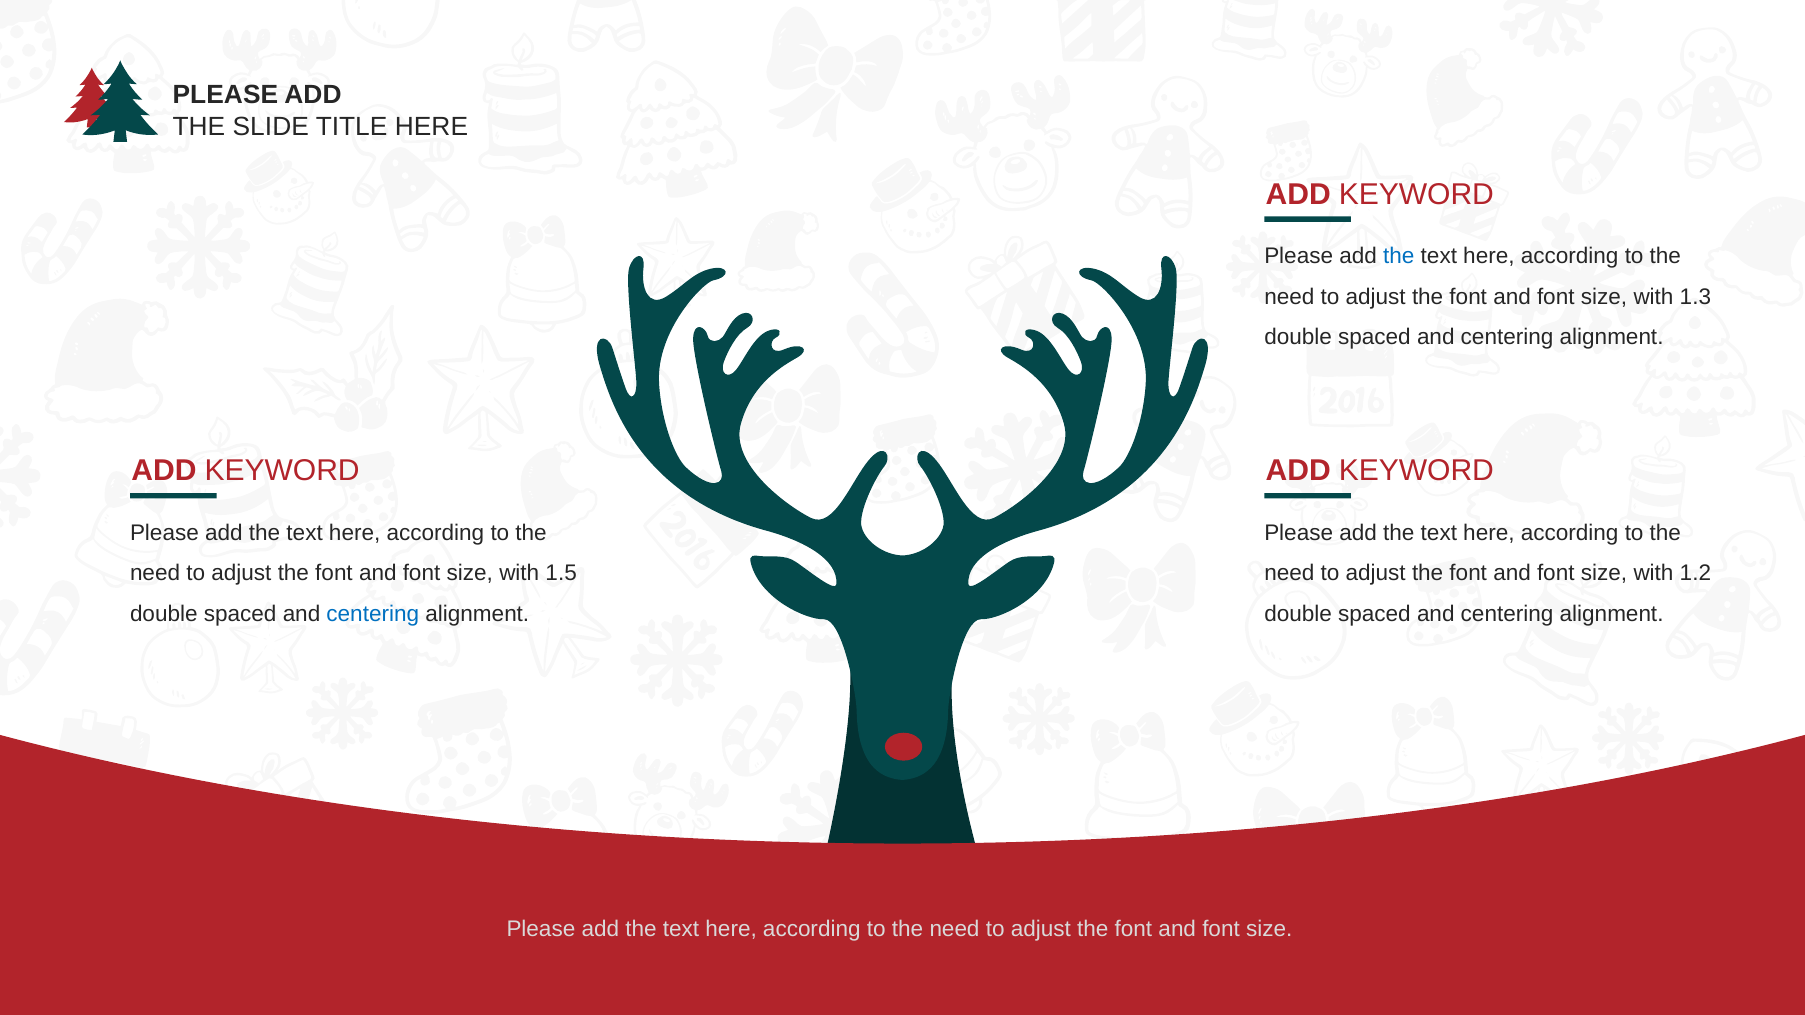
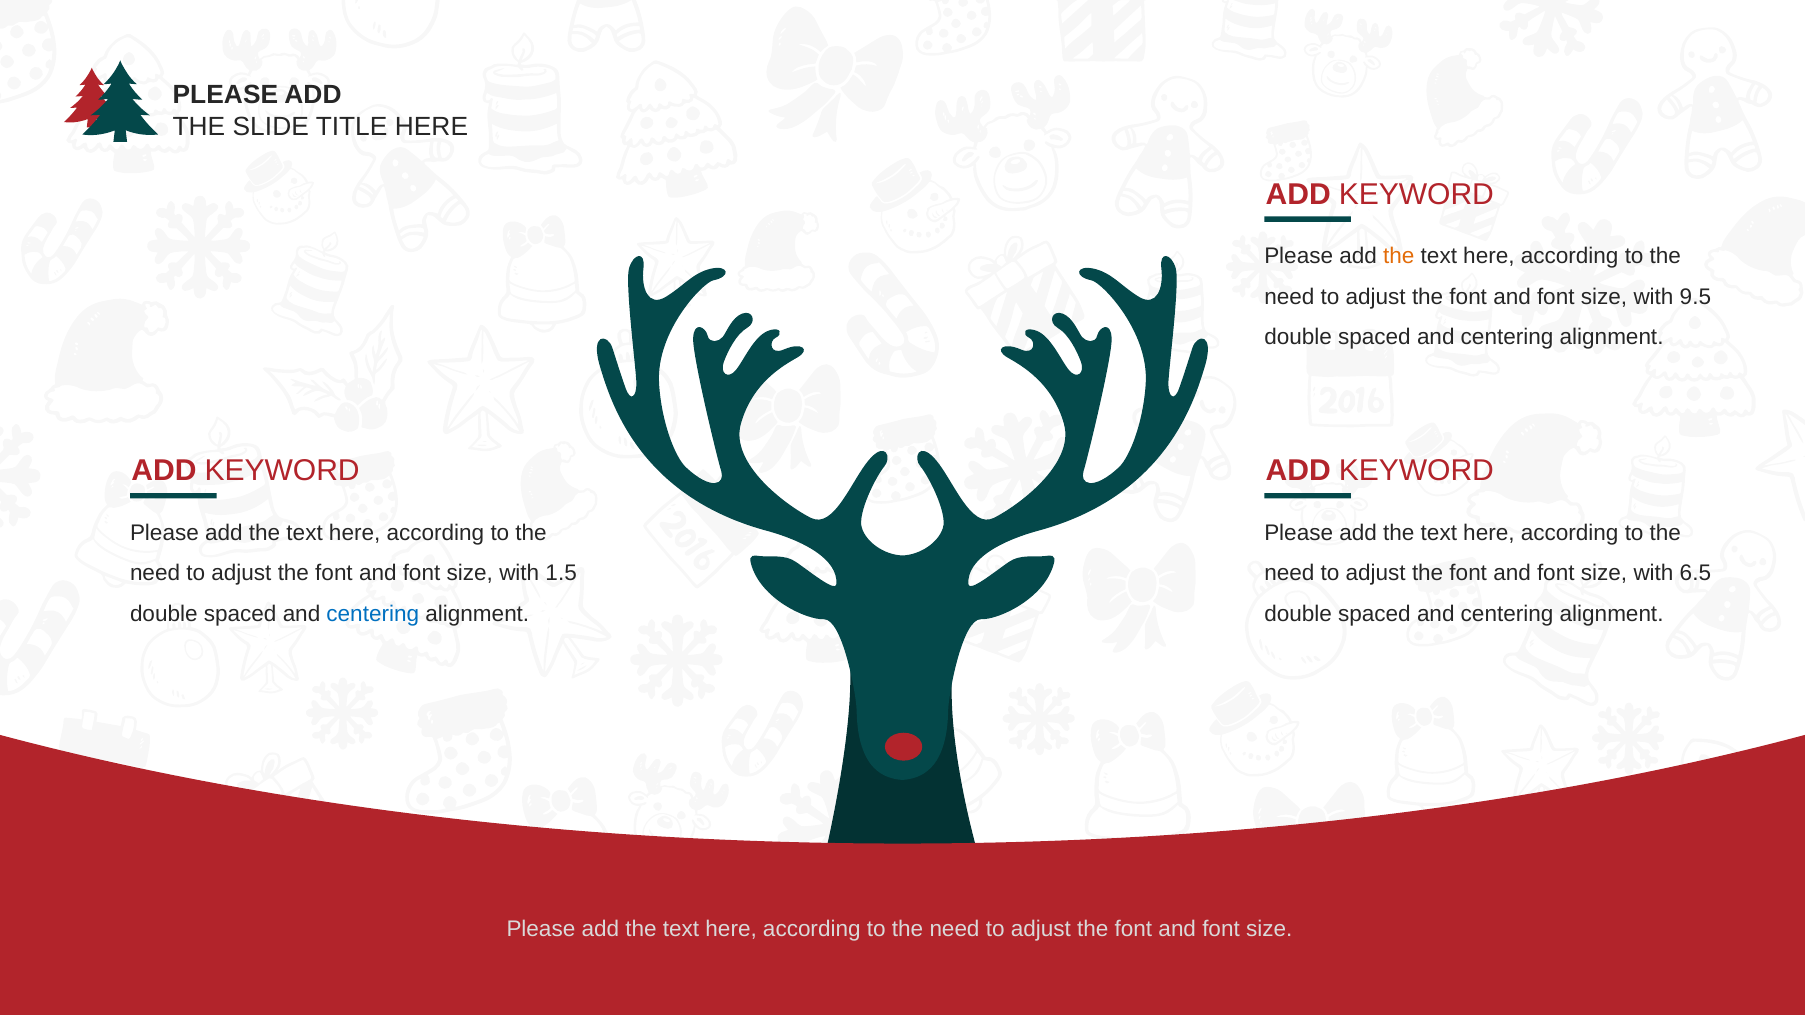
the colour: blue -> orange (1399, 256)
1.3: 1.3 -> 9.5 (1695, 297)
1.2: 1.2 -> 6.5 (1695, 574)
